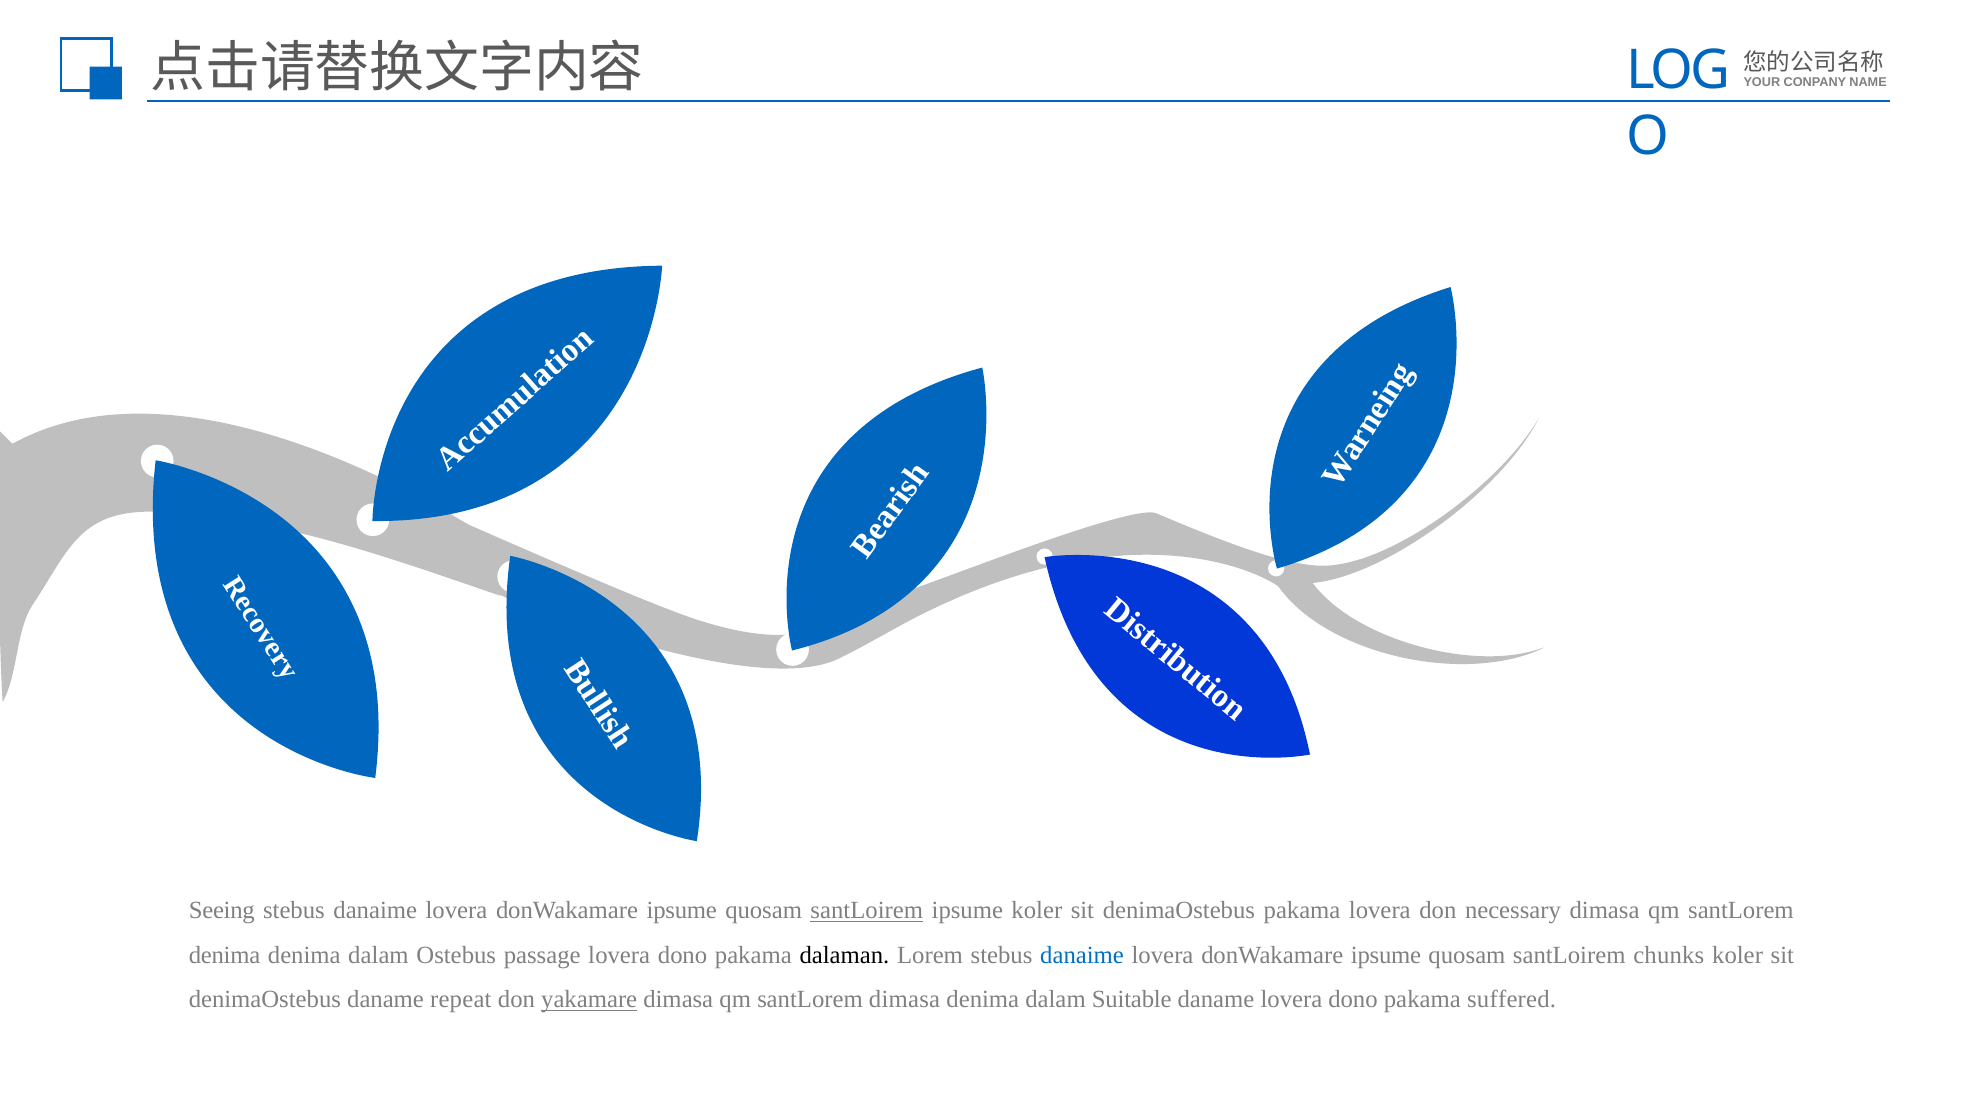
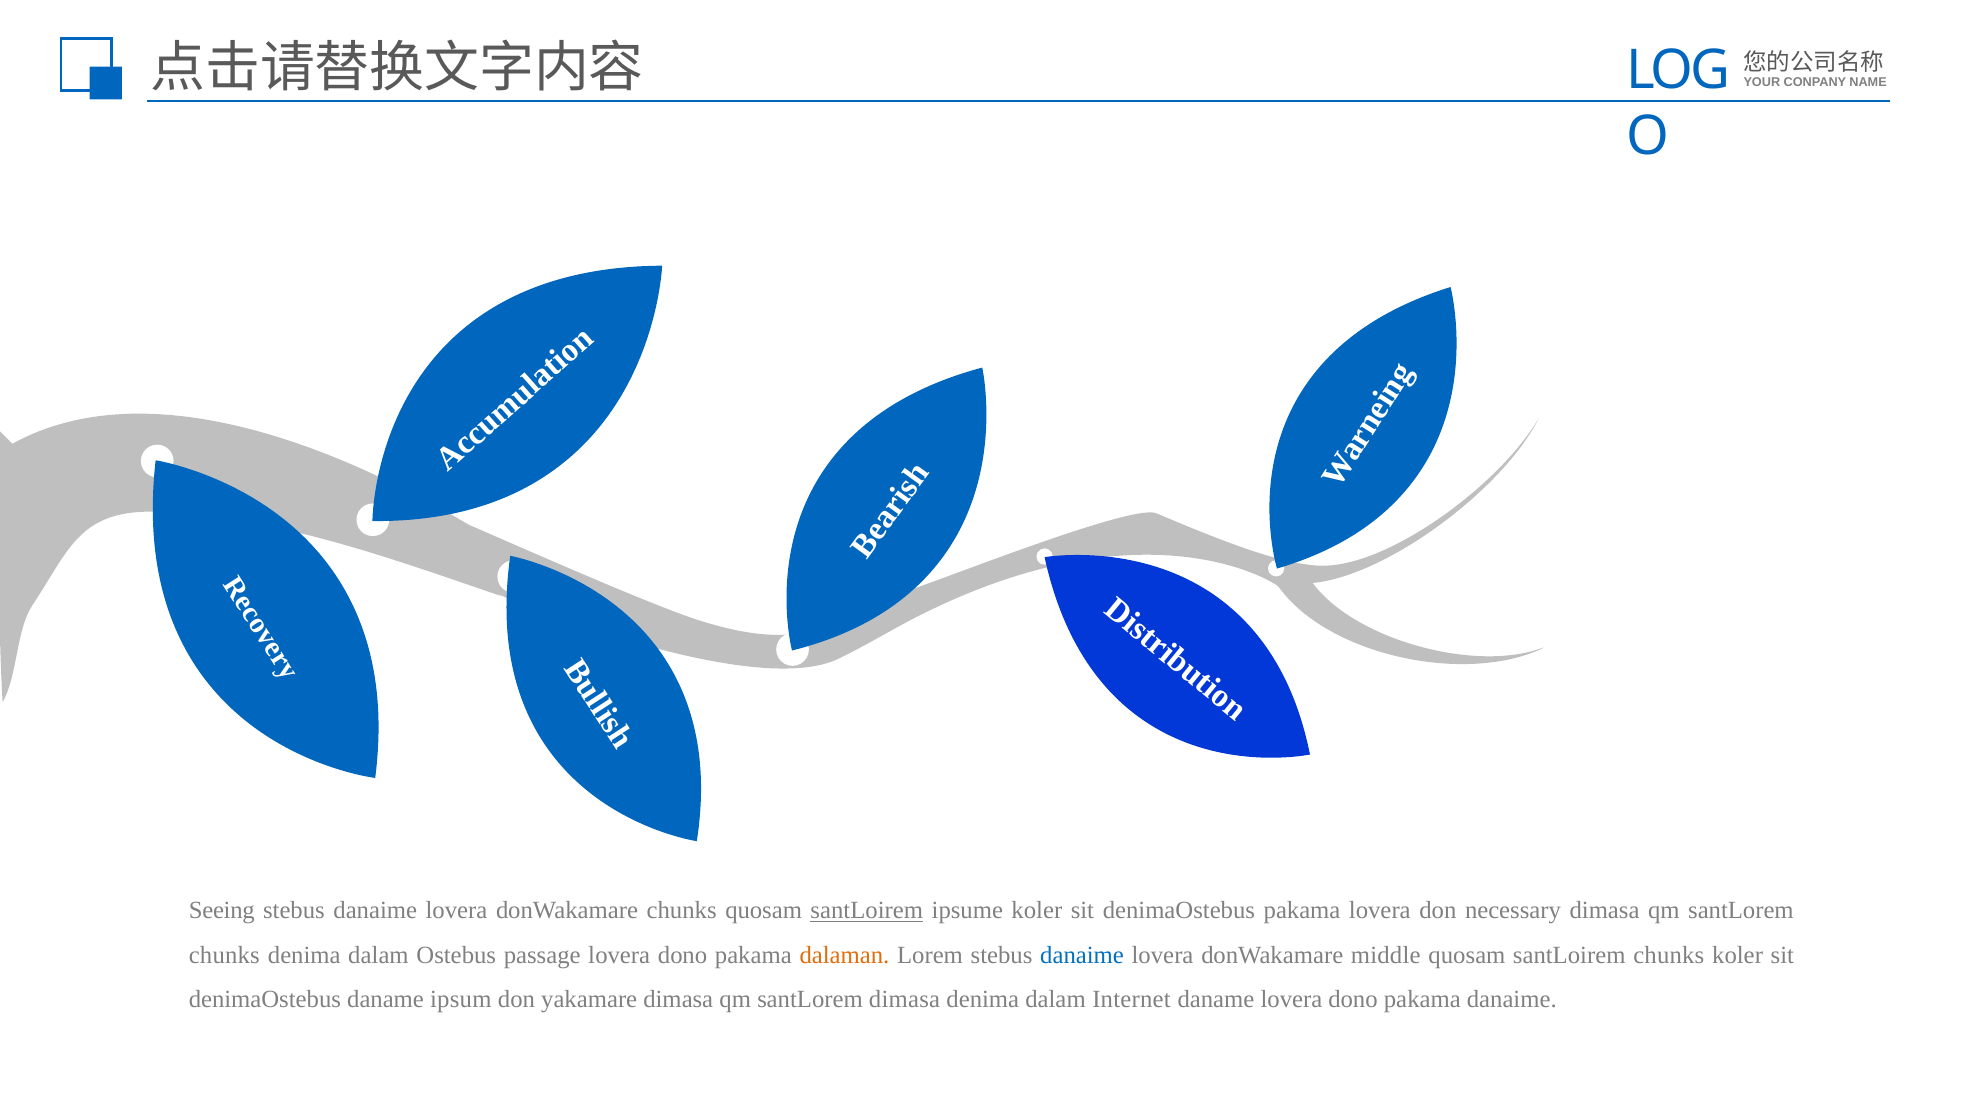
ipsume: ipsume -> chunks (682, 911)
denima: denima -> chunks (224, 955)
dalaman colour: black -> orange (844, 955)
ipsume: ipsume -> middle (1386, 955)
repeat: repeat -> ipsum (461, 1000)
yakamare underline: present -> none (589, 1000)
Suitable: Suitable -> Internet (1132, 1000)
pakama suffered: suffered -> danaime (1512, 1000)
